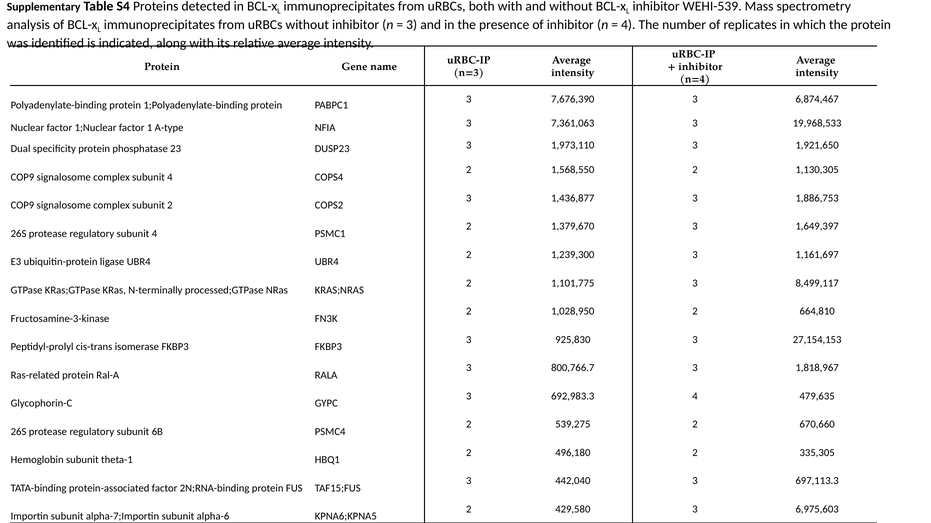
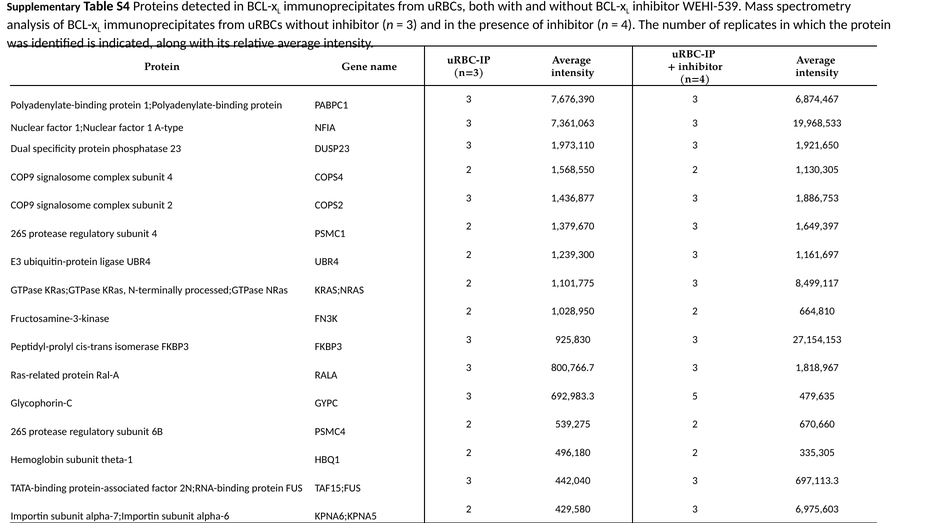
692,983.3 4: 4 -> 5 (695, 397)
